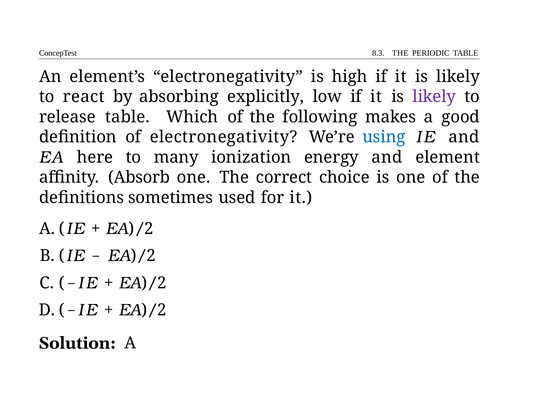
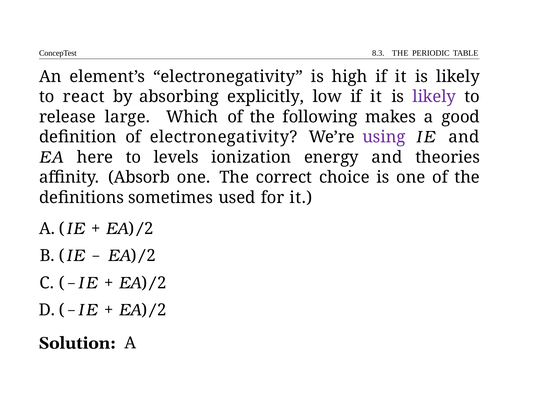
release table: table -> large (127, 117)
using colour: blue -> purple (384, 137)
many: many -> levels (176, 157)
element: element -> theories (448, 157)
